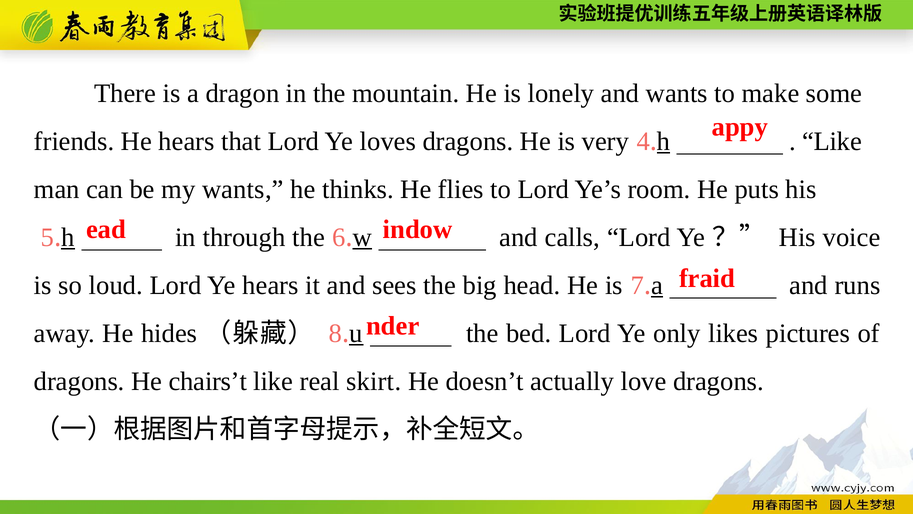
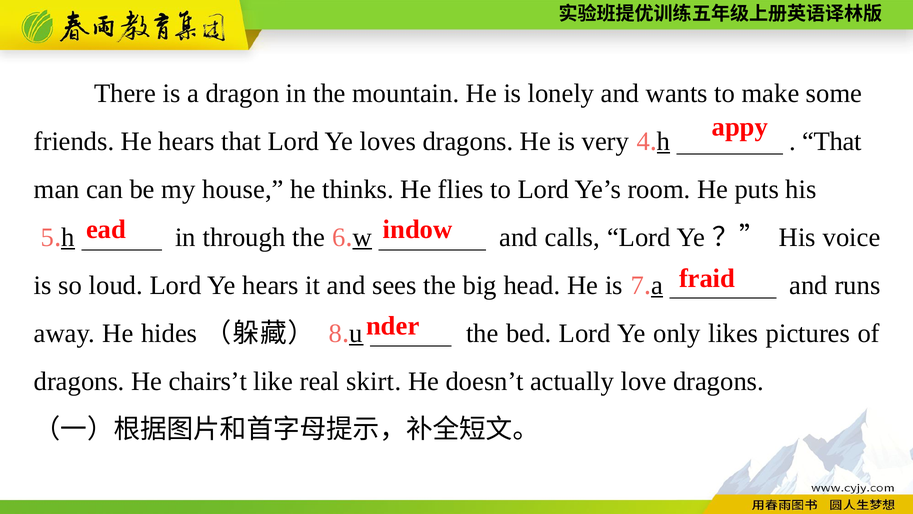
Like: Like -> That (832, 141)
my wants: wants -> house (243, 189)
